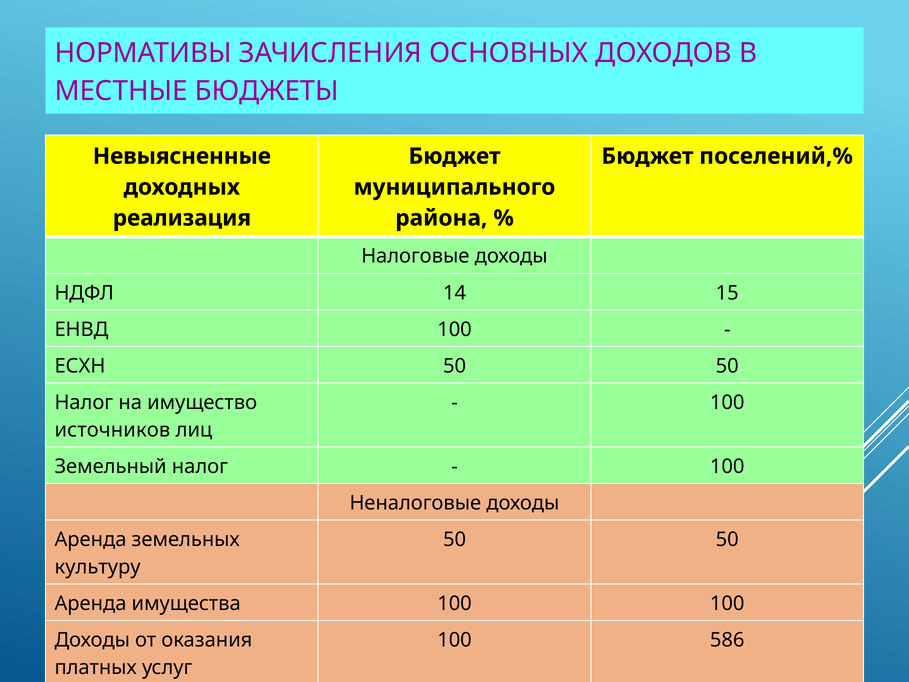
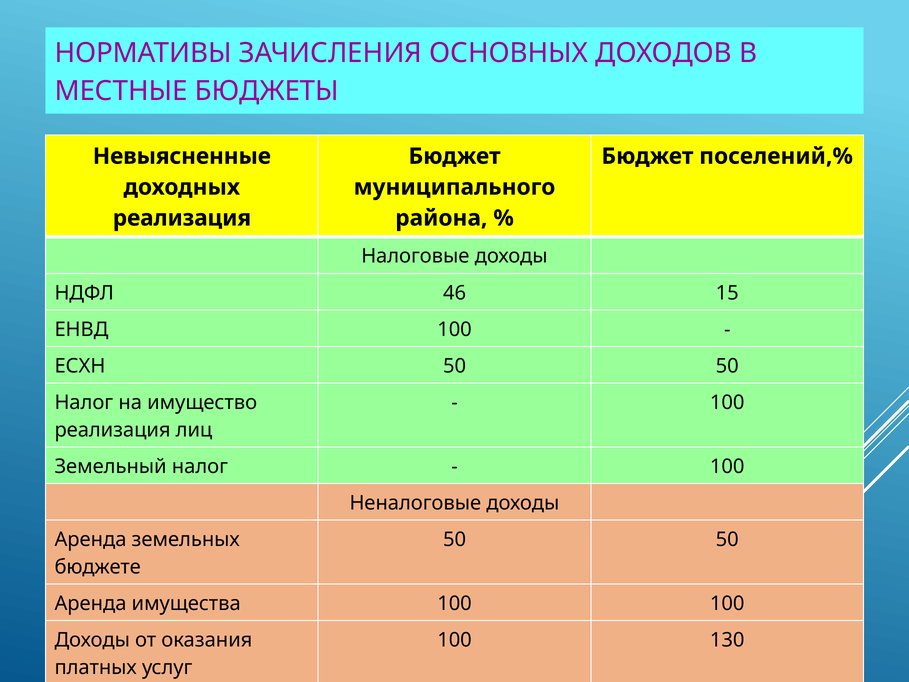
14: 14 -> 46 (455, 293)
источников: источников -> реализация (113, 430)
культуру: культуру -> бюджете (98, 567)
586: 586 -> 130 (727, 640)
